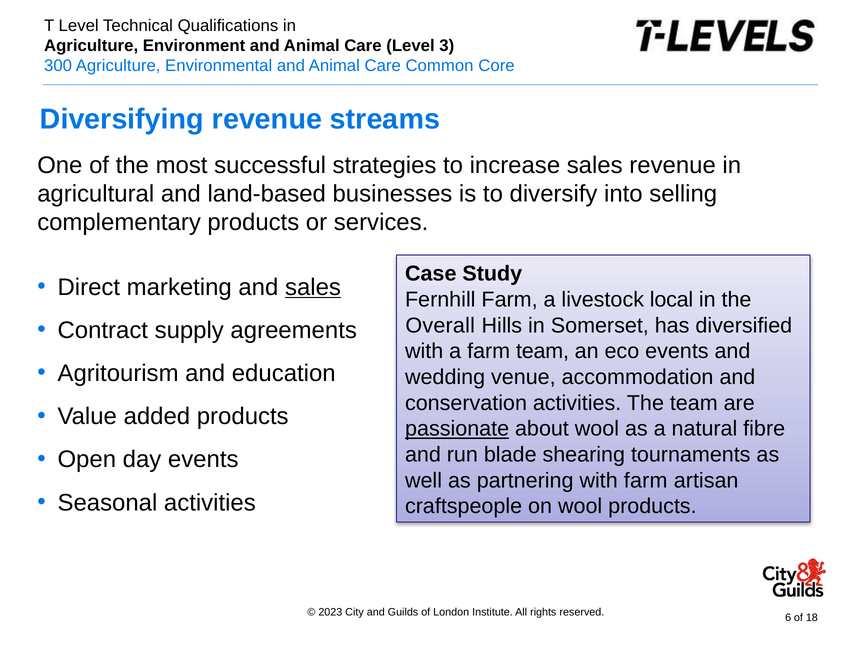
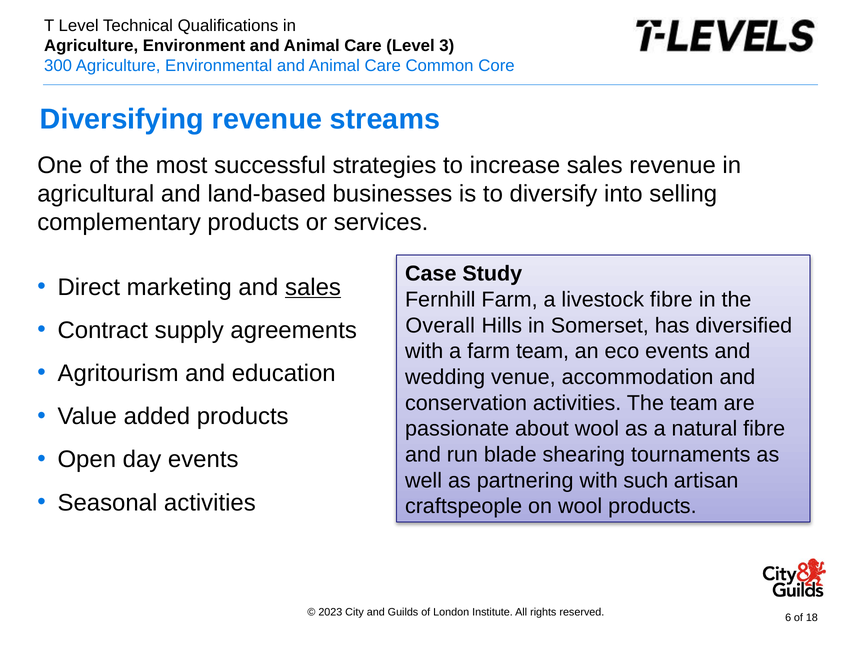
livestock local: local -> fibre (671, 300)
passionate underline: present -> none (457, 429)
with farm: farm -> such (646, 480)
